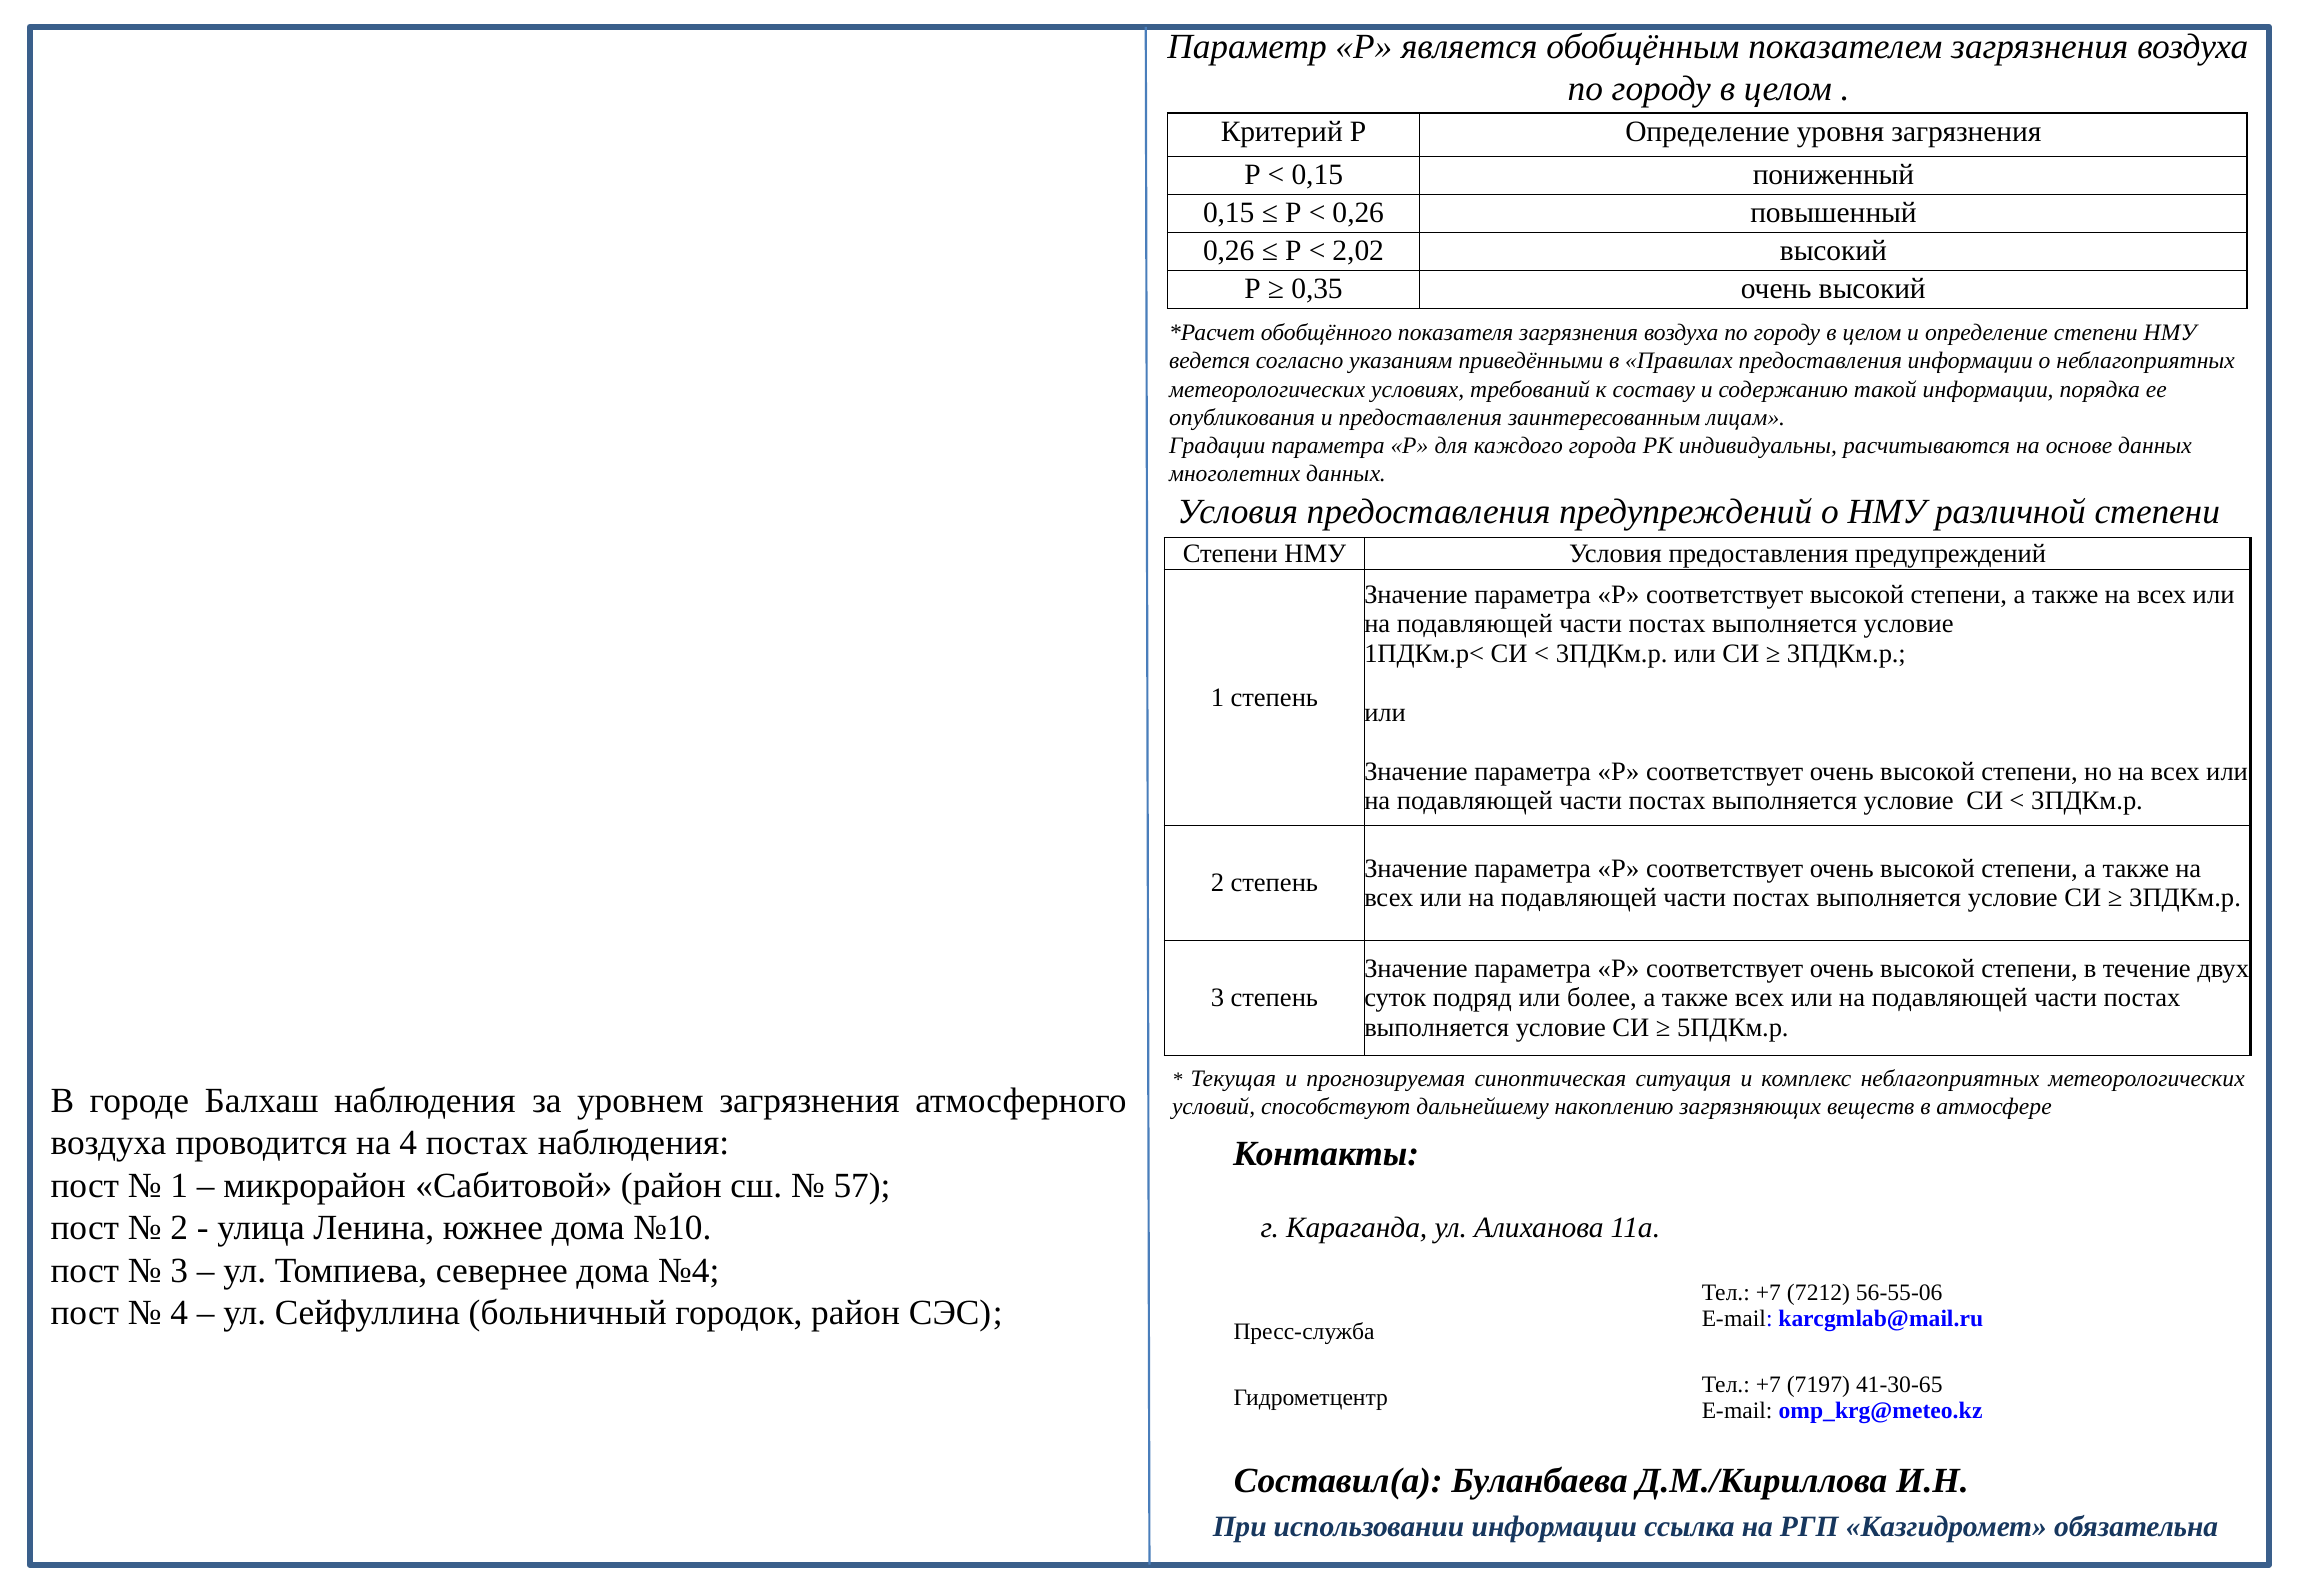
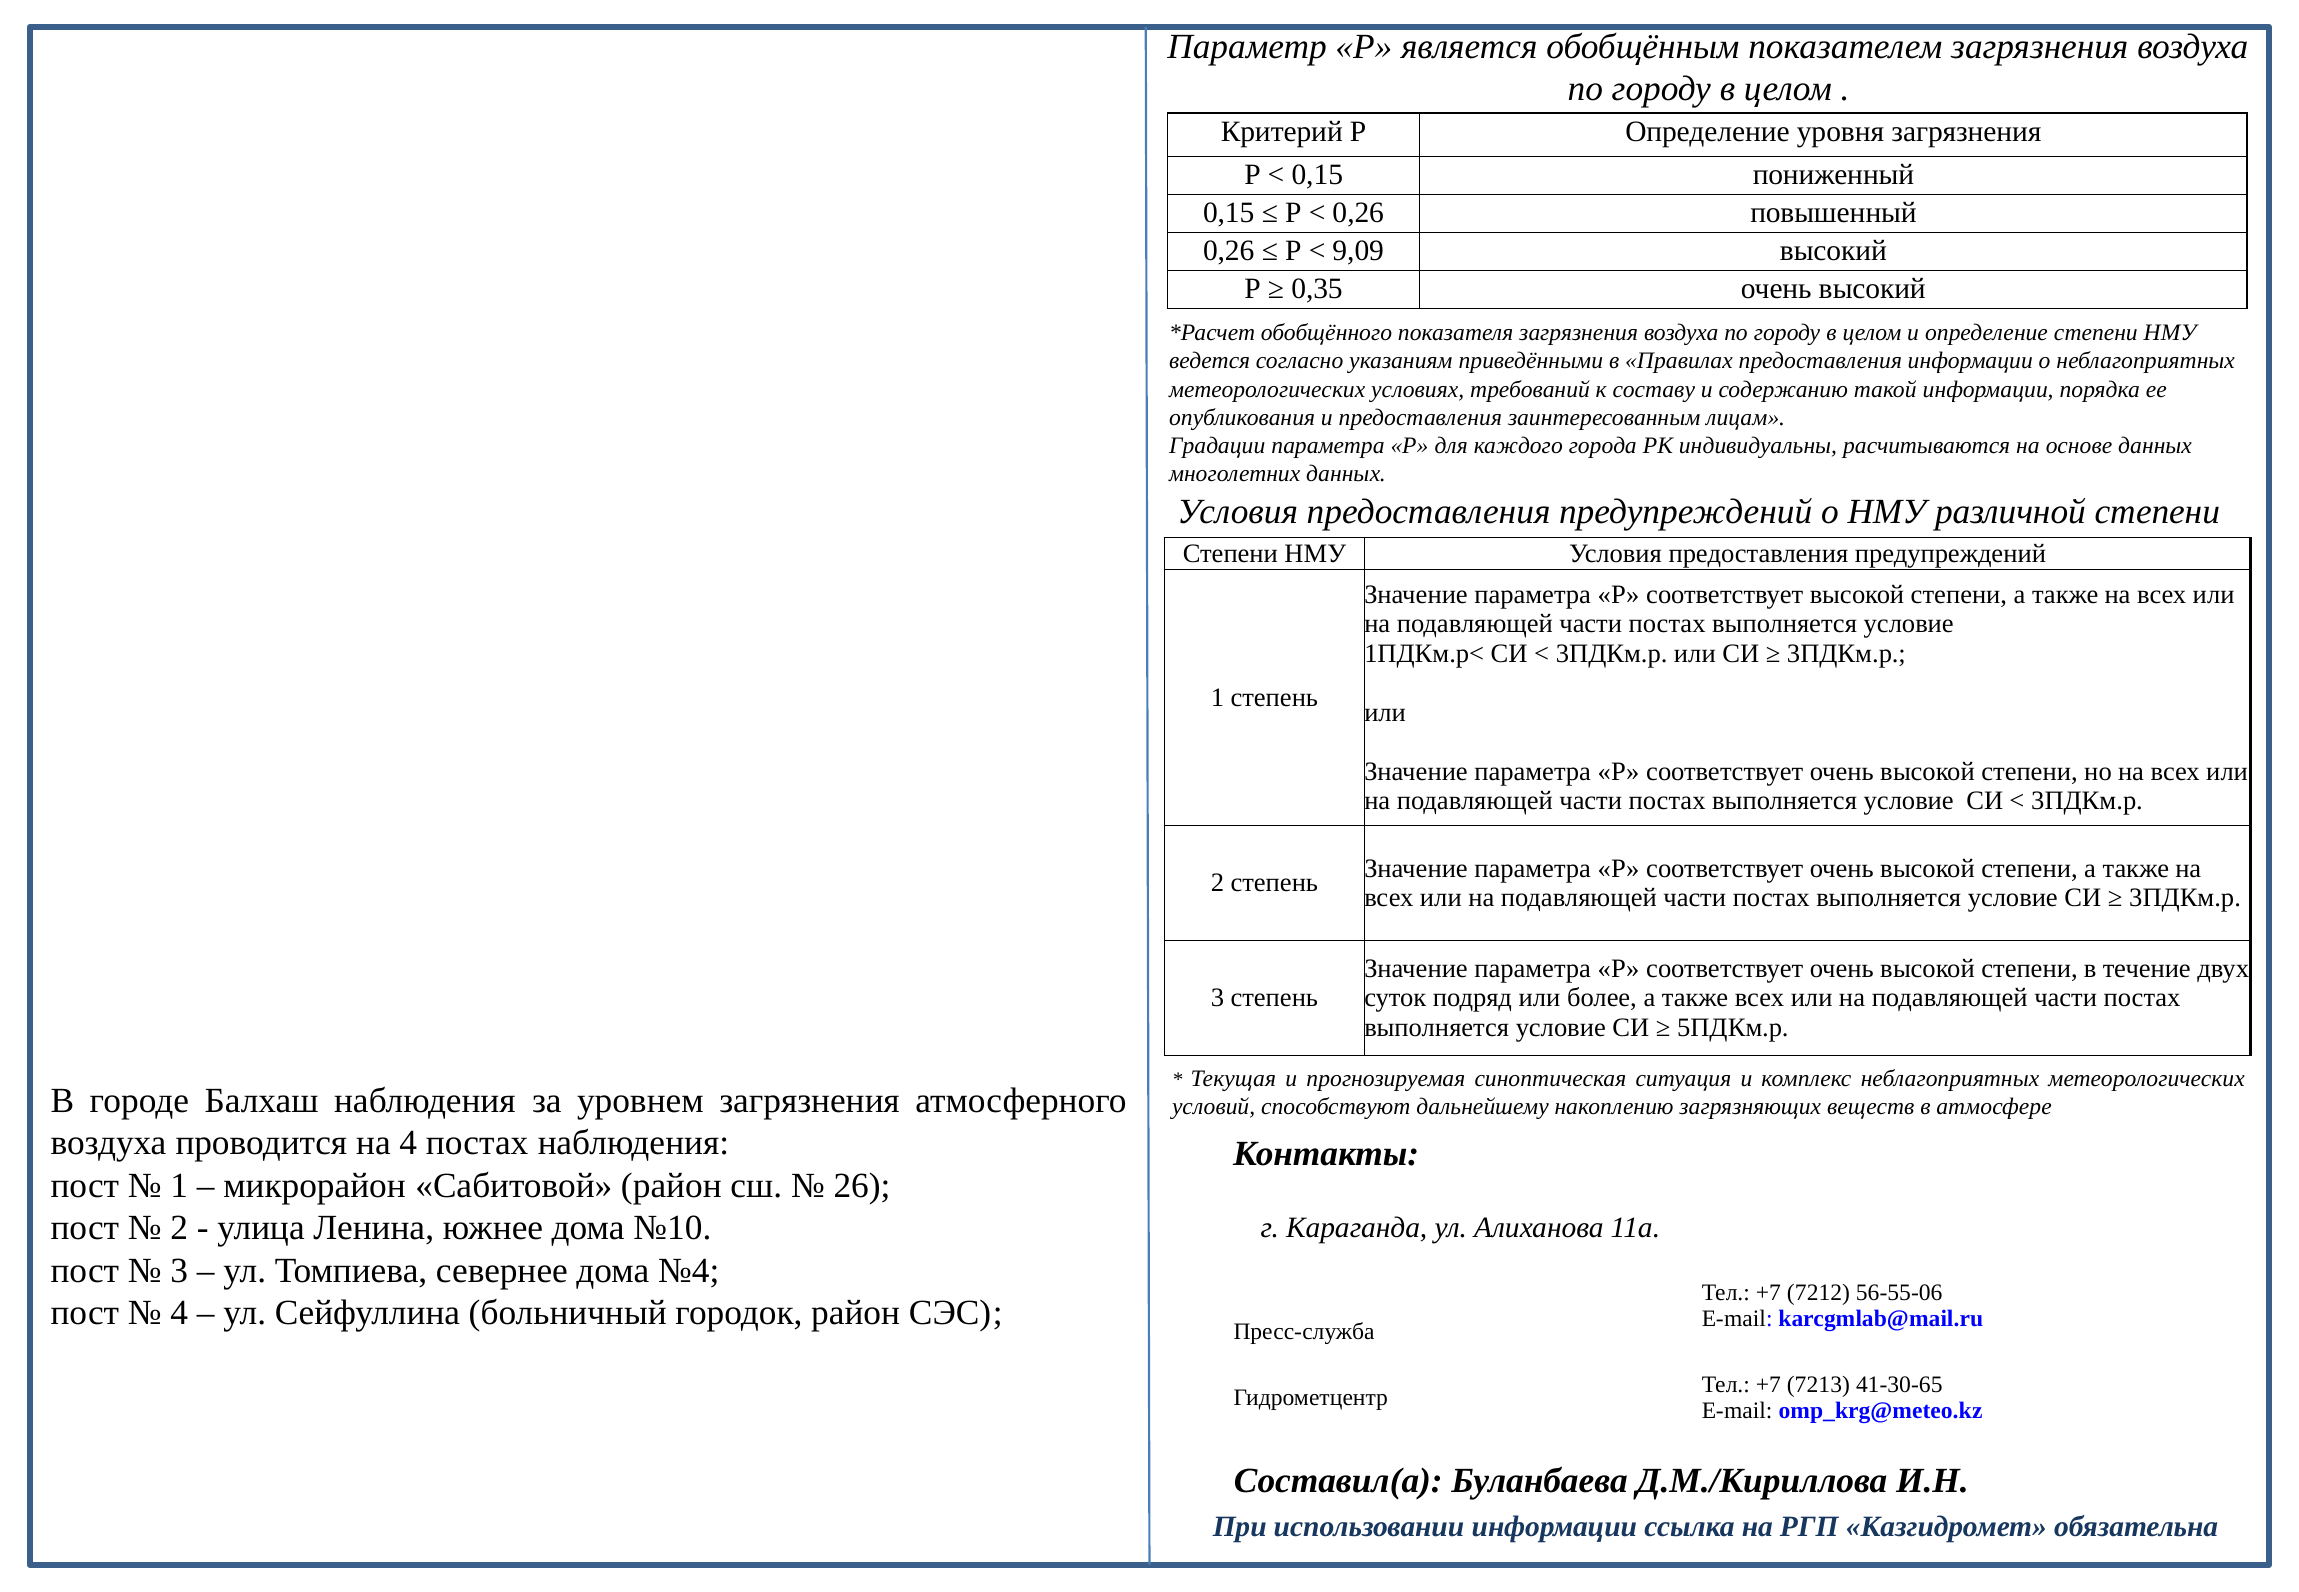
2,02: 2,02 -> 9,09 (1358, 251)
57: 57 -> 26 (862, 1185)
7197: 7197 -> 7213 (1818, 1384)
